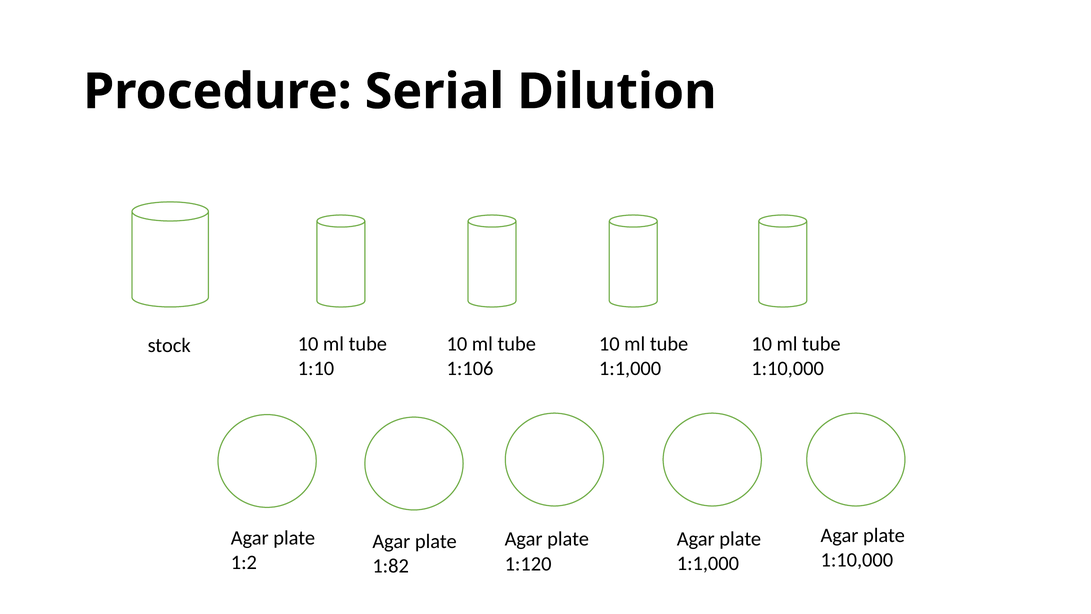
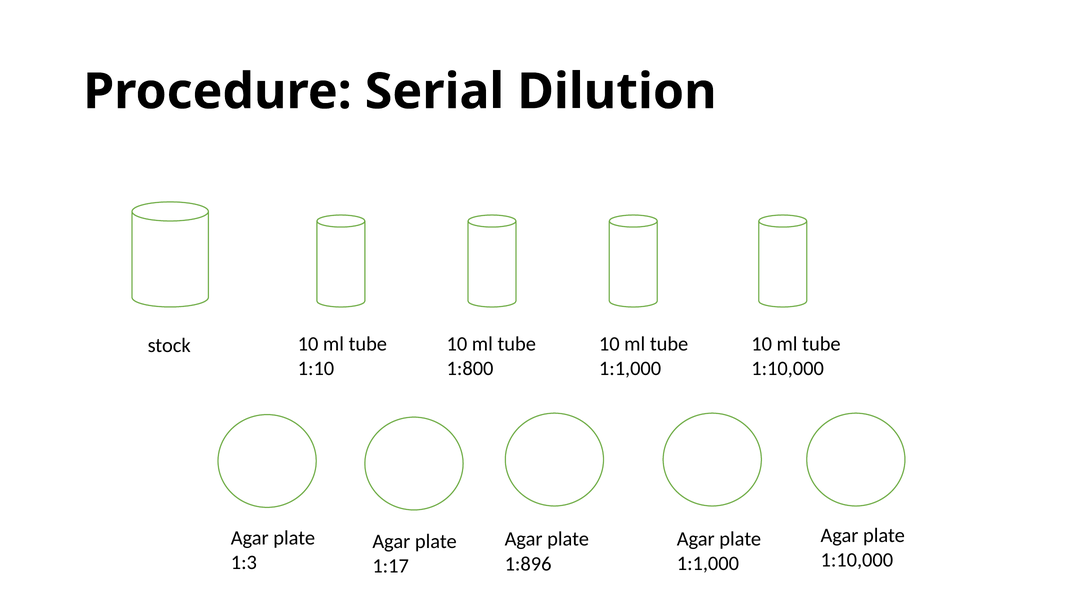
1:106: 1:106 -> 1:800 (470, 368)
1:2: 1:2 -> 1:3 (244, 562)
1:120: 1:120 -> 1:896 (528, 563)
1:82: 1:82 -> 1:17 (391, 566)
